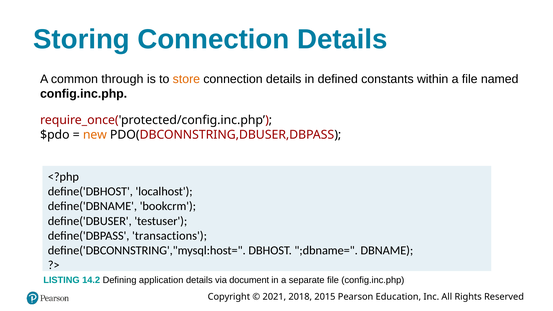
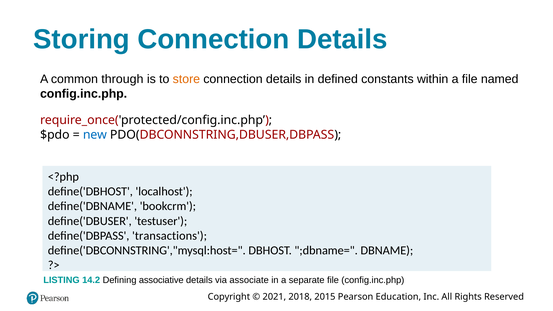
new colour: orange -> blue (95, 135)
application: application -> associative (161, 280)
document: document -> associate (249, 280)
